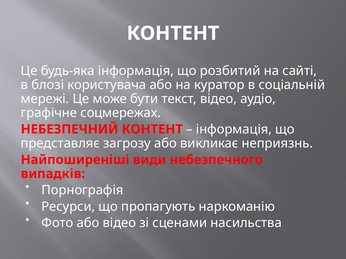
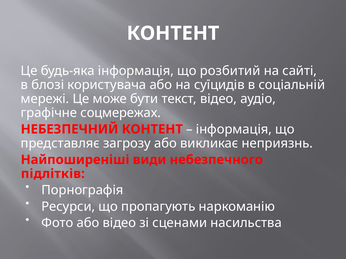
куратор: куратор -> суїцидів (219, 85)
випадків: випадків -> підлітків (53, 174)
